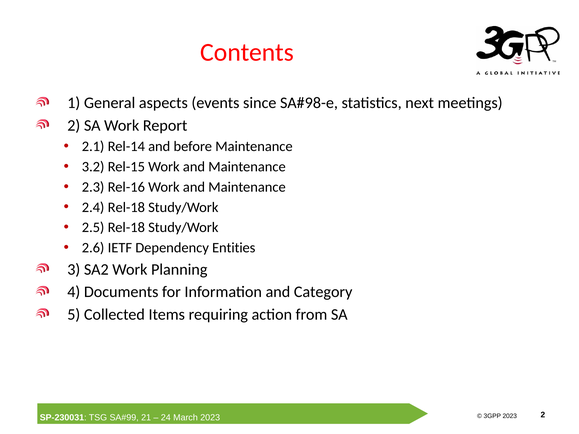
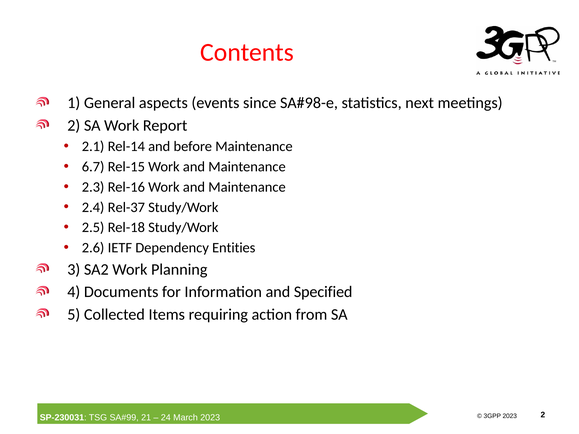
3.2: 3.2 -> 6.7 (93, 167)
2.4 Rel-18: Rel-18 -> Rel-37 (126, 207)
Category: Category -> Specified (323, 292)
